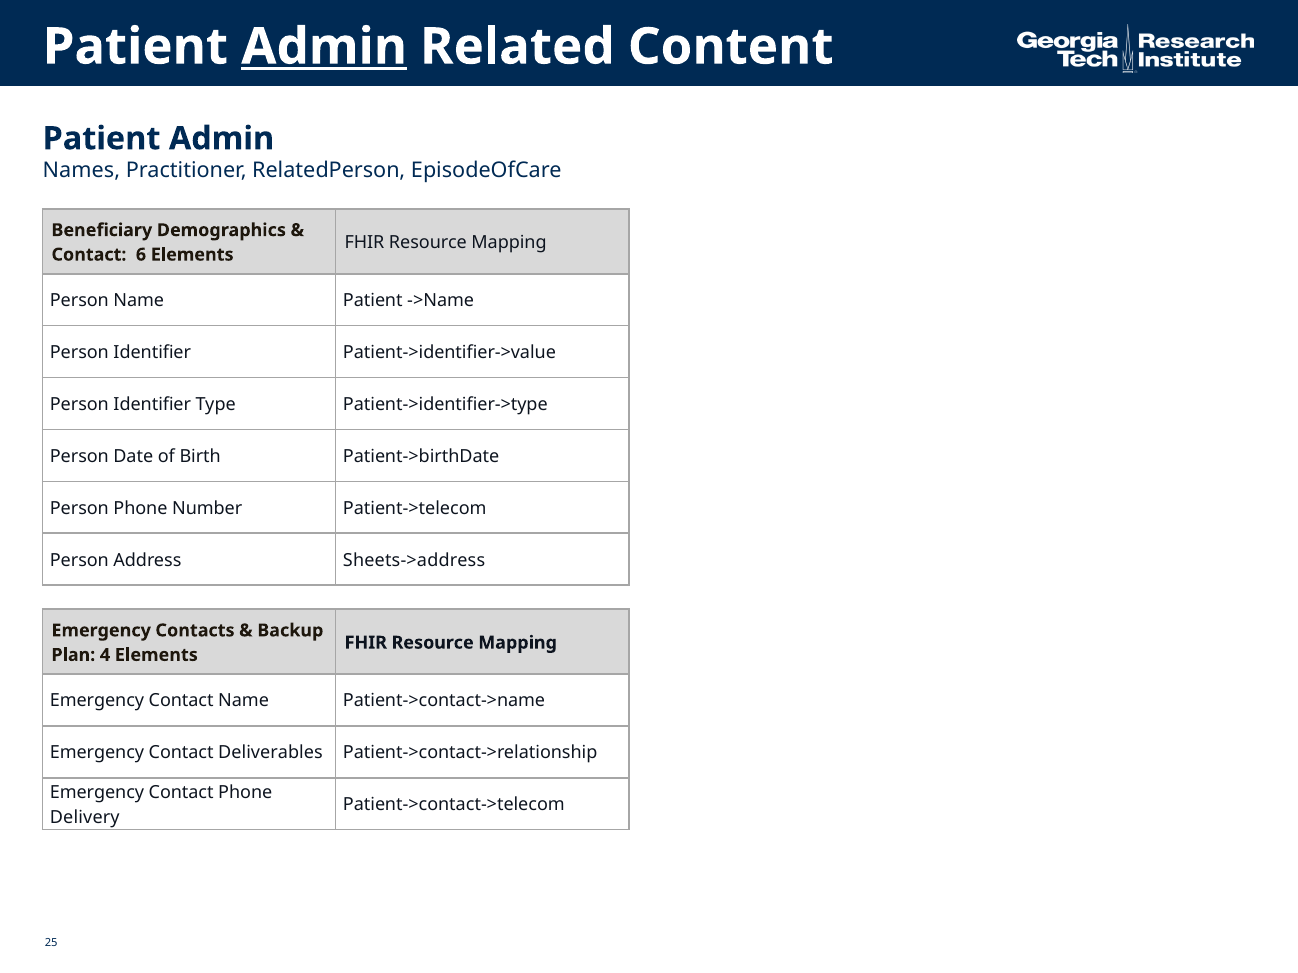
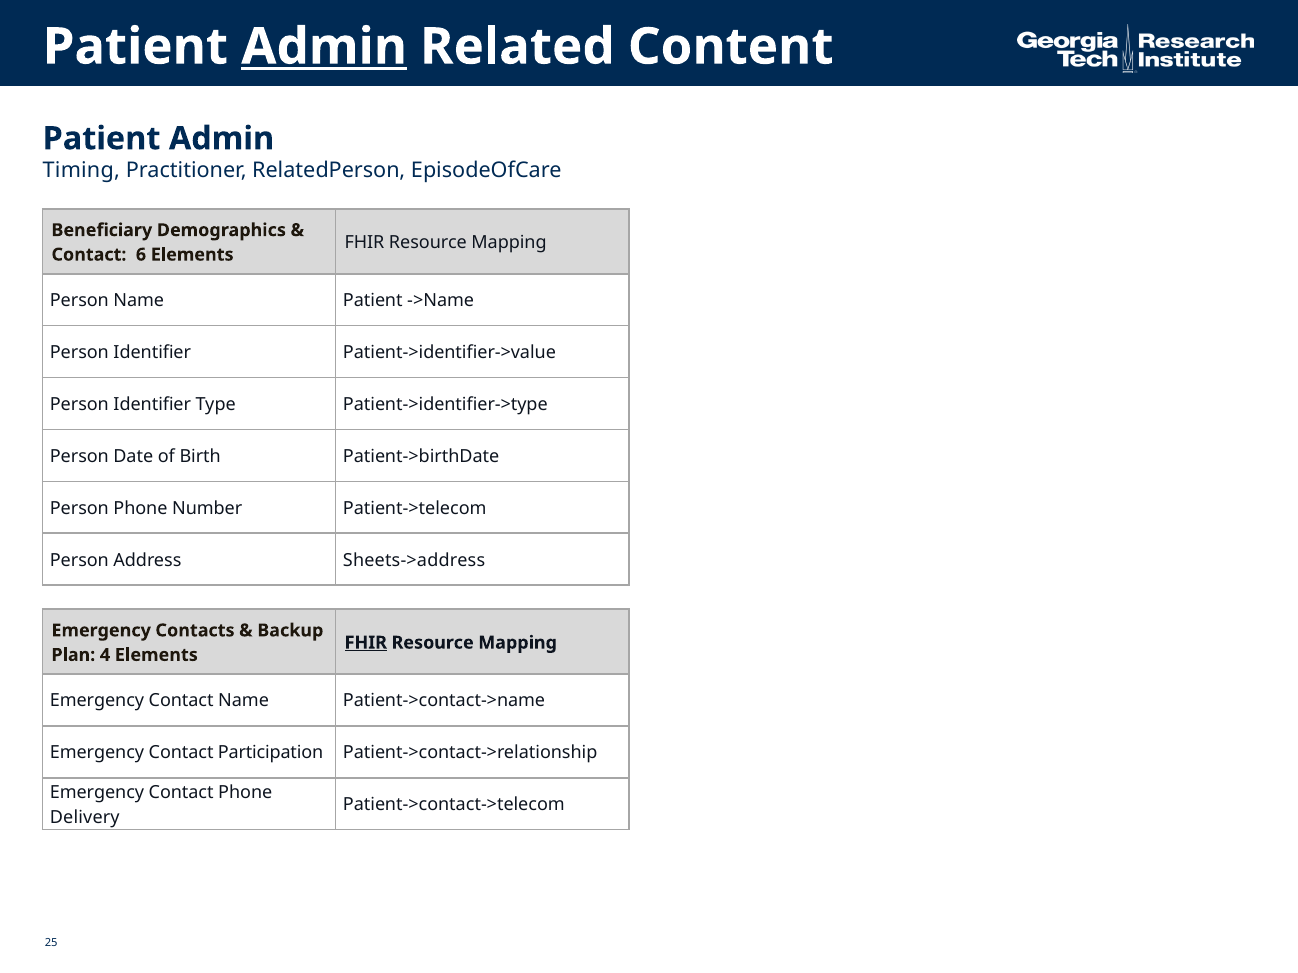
Names: Names -> Timing (81, 170)
FHIR underline: none -> present (366, 643)
Deliverables: Deliverables -> Participation (271, 753)
